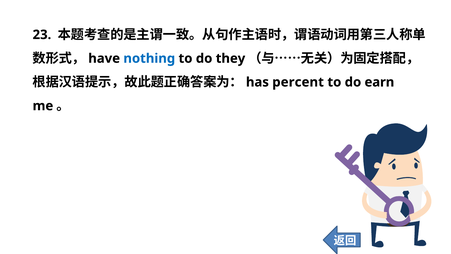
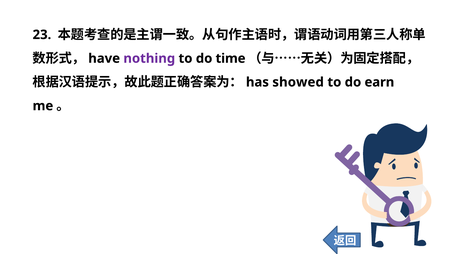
nothing colour: blue -> purple (149, 58)
they: they -> time (231, 58)
percent: percent -> showed (298, 82)
